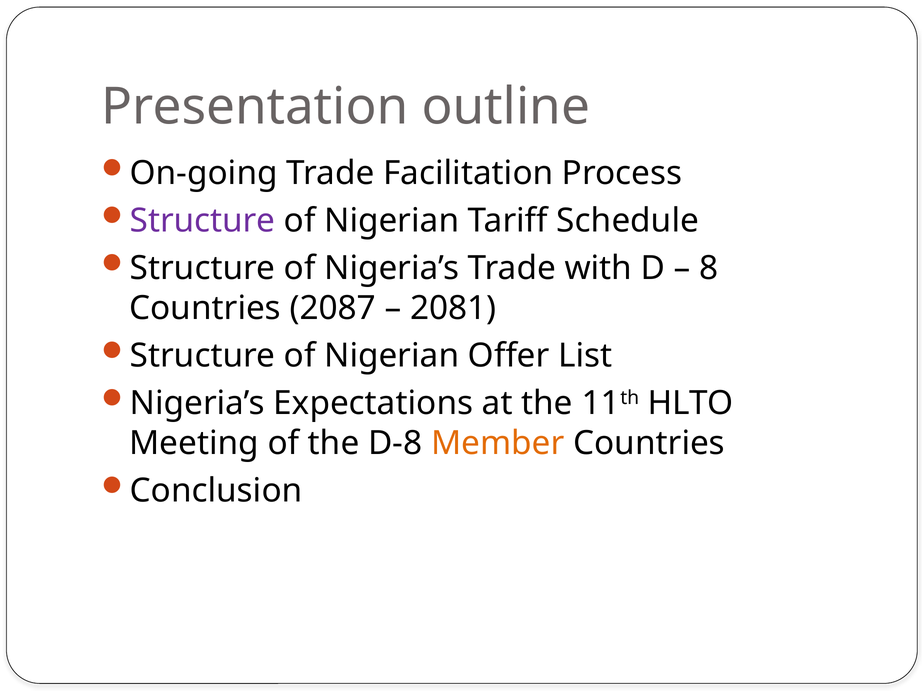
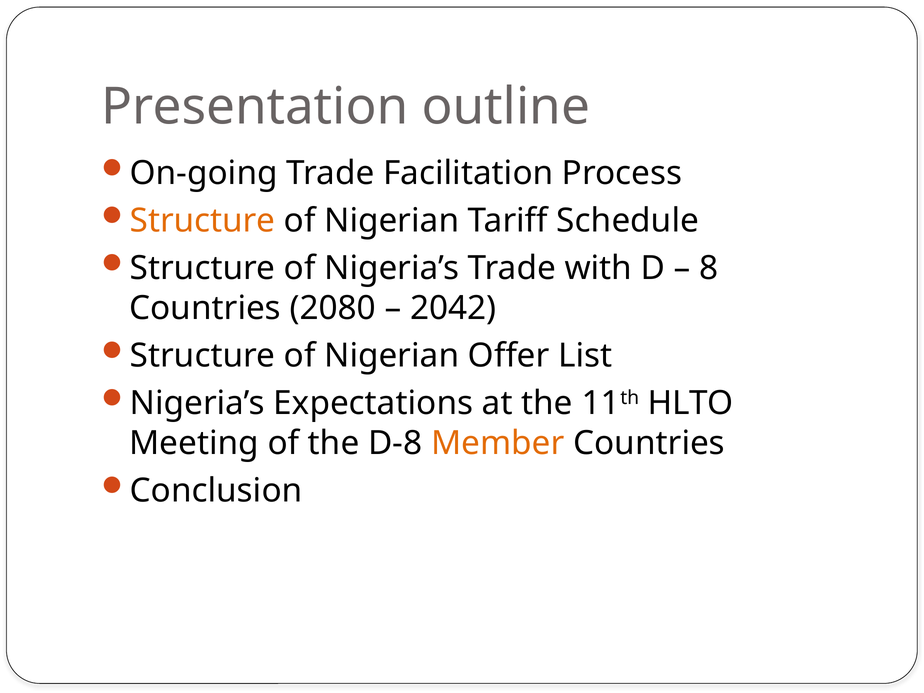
Structure colour: purple -> orange (203, 221)
2087: 2087 -> 2080 (333, 308)
2081: 2081 -> 2042 (453, 308)
